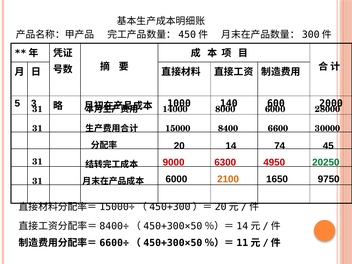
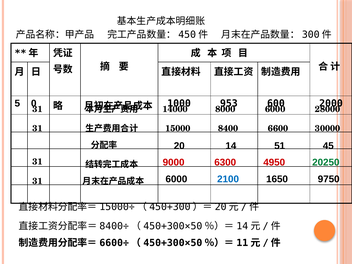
3: 3 -> 0 (34, 103)
140: 140 -> 953 (229, 104)
74: 74 -> 51 (280, 146)
2100 colour: orange -> blue (228, 179)
